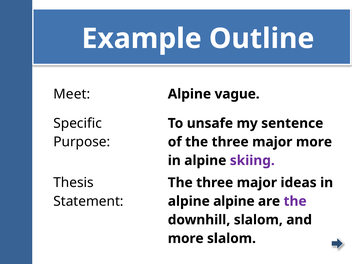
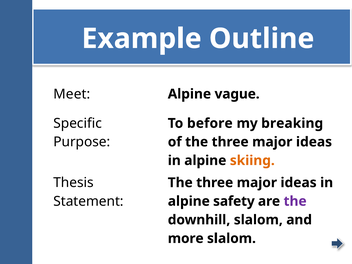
unsafe: unsafe -> before (210, 123)
sentence: sentence -> breaking (292, 123)
more: more -> ideas (314, 142)
skiing colour: purple -> orange (252, 161)
alpine alpine: alpine -> safety (234, 201)
